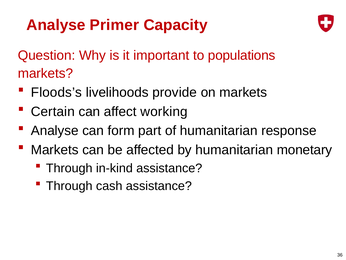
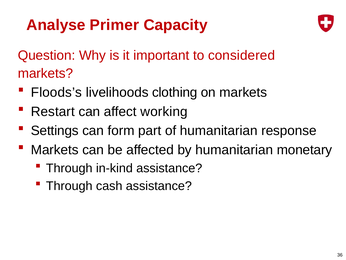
populations: populations -> considered (242, 55)
provide: provide -> clothing (175, 92)
Certain: Certain -> Restart (53, 111)
Analyse: Analyse -> Settings (55, 130)
